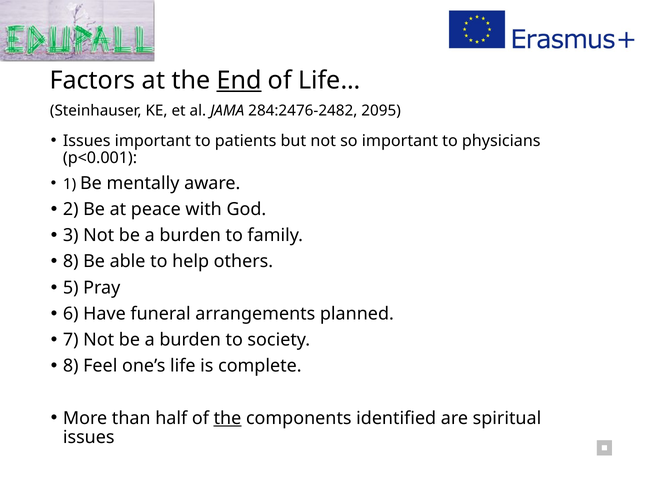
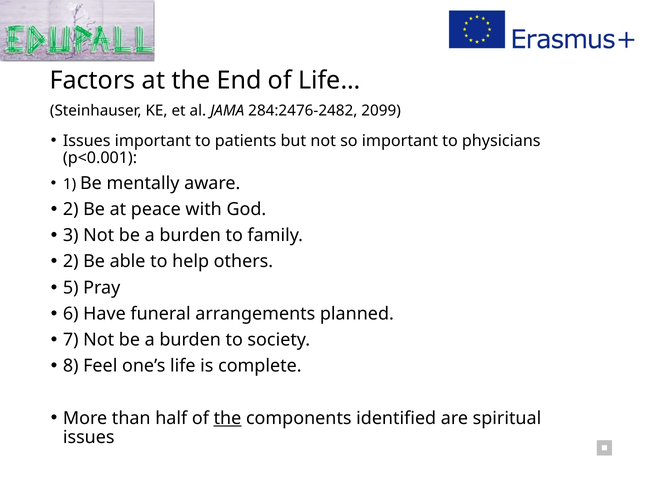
End underline: present -> none (239, 80)
2095: 2095 -> 2099 (381, 111)
8: 8 -> 2 (71, 261)
